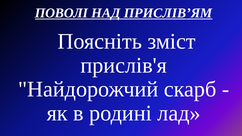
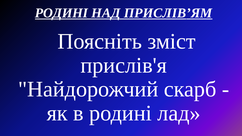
ПОВОЛІ: ПОВОЛІ -> РОДИНІ (61, 13)
